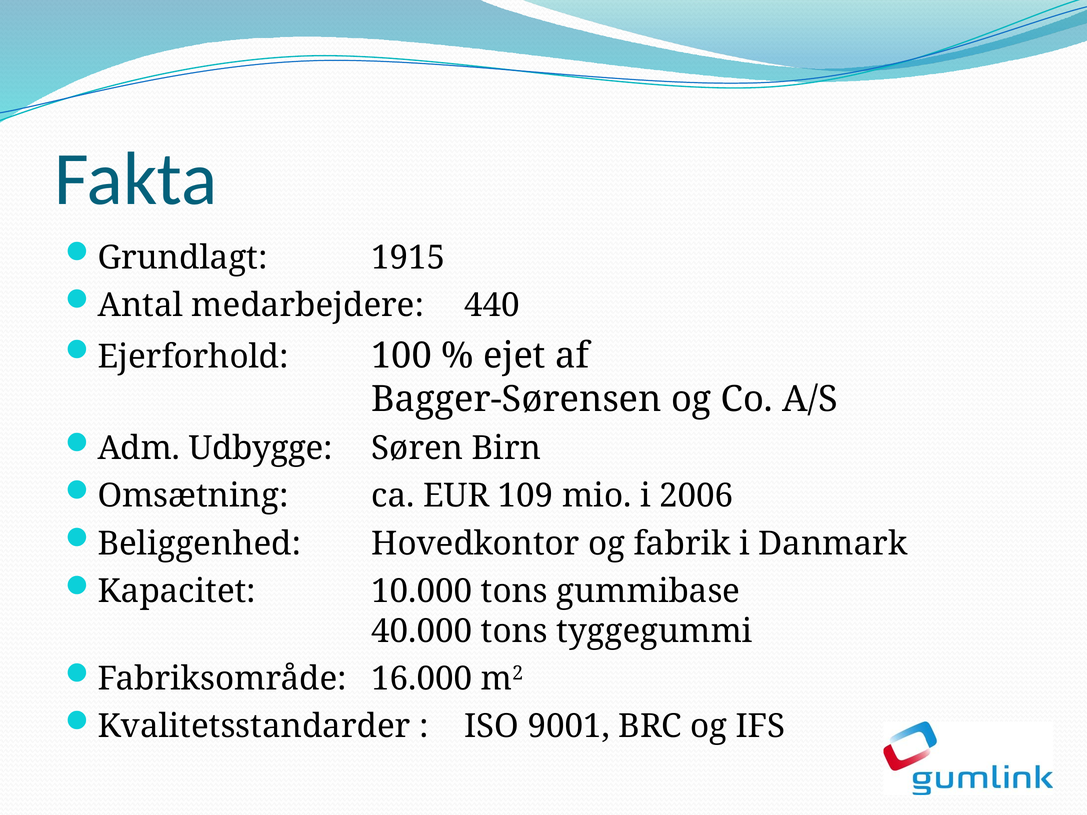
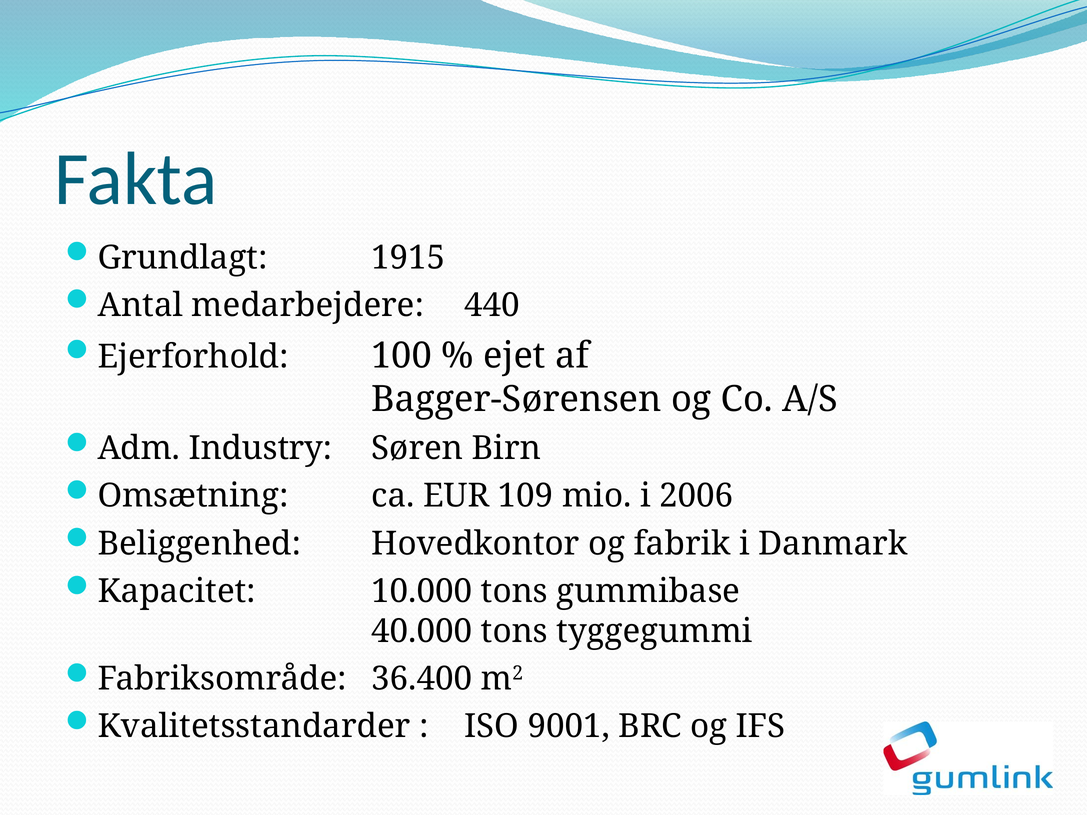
Udbygge: Udbygge -> Industry (261, 448)
16.000: 16.000 -> 36.400 (422, 679)
